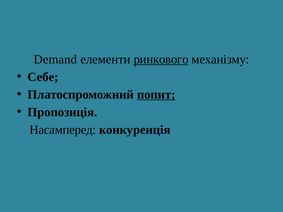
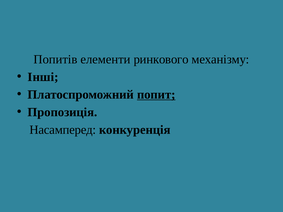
Demand: Demand -> Попитів (55, 59)
ринкового underline: present -> none (161, 59)
Себе: Себе -> Інші (43, 77)
